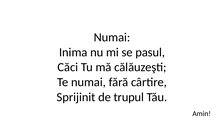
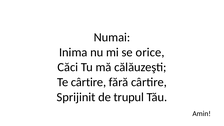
pasul: pasul -> orice (150, 52)
Te numai: numai -> cârtire (89, 82)
